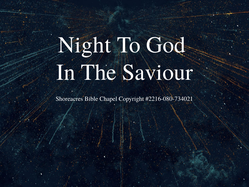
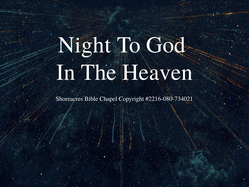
Saviour: Saviour -> Heaven (157, 72)
